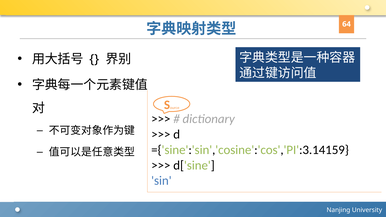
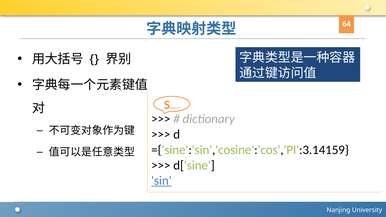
sin underline: none -> present (161, 181)
